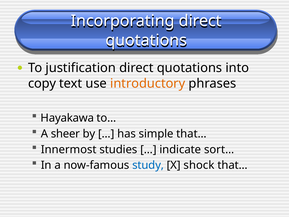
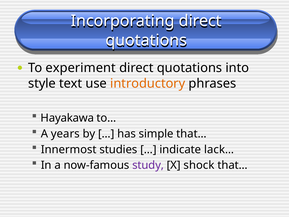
justification: justification -> experiment (81, 68)
copy: copy -> style (42, 83)
sheer: sheer -> years (65, 134)
sort…: sort… -> lack… (219, 149)
study colour: blue -> purple (148, 165)
